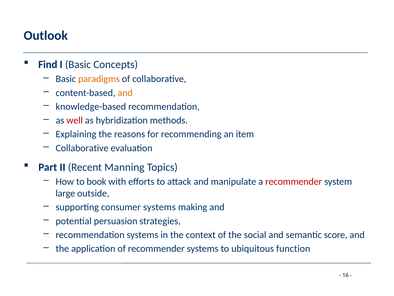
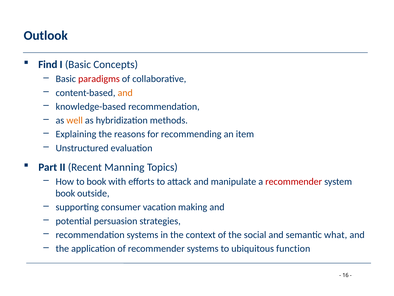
paradigms colour: orange -> red (99, 79)
well colour: red -> orange (75, 120)
Collaborative: Collaborative -> Unstructured (82, 148)
large: large -> book (65, 193)
consumer systems: systems -> vacation (160, 207)
score: score -> what (336, 234)
